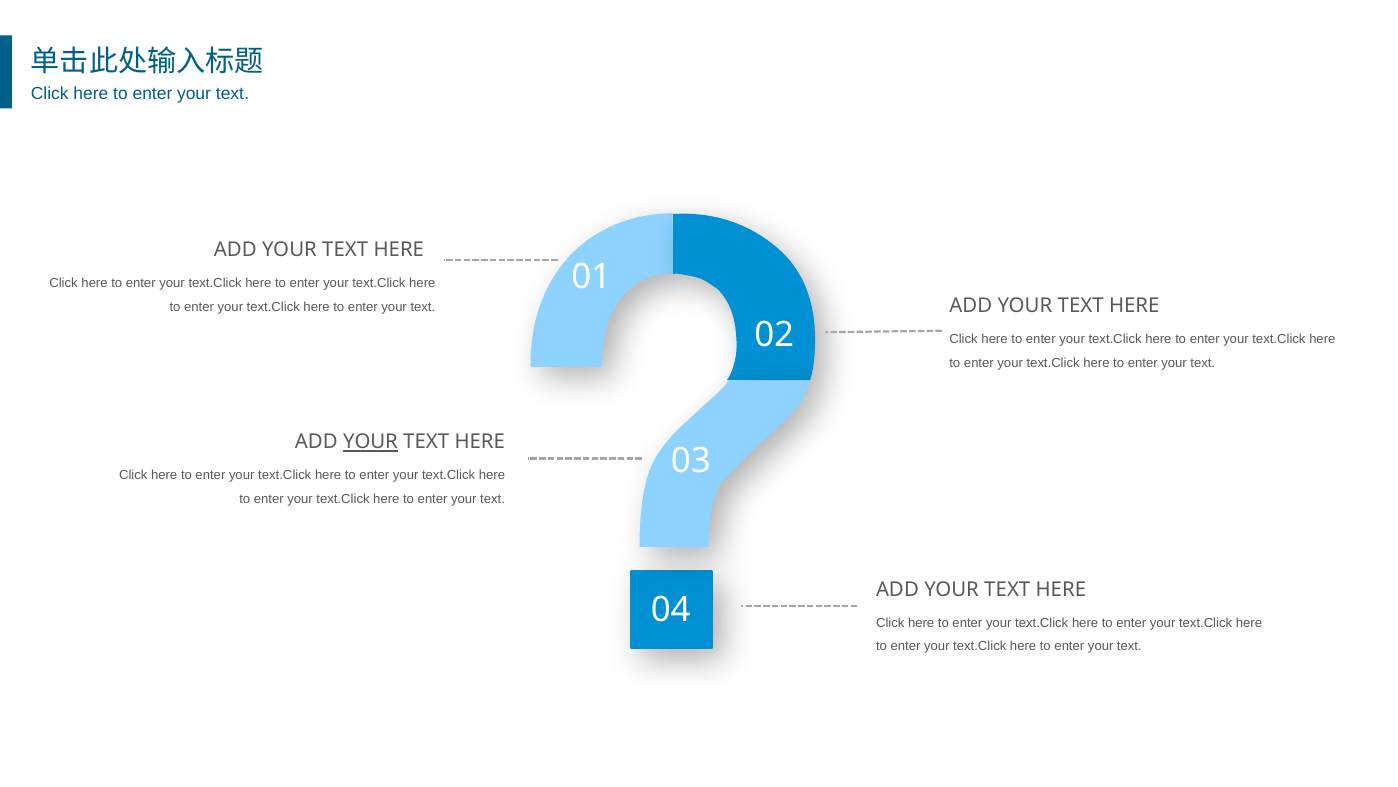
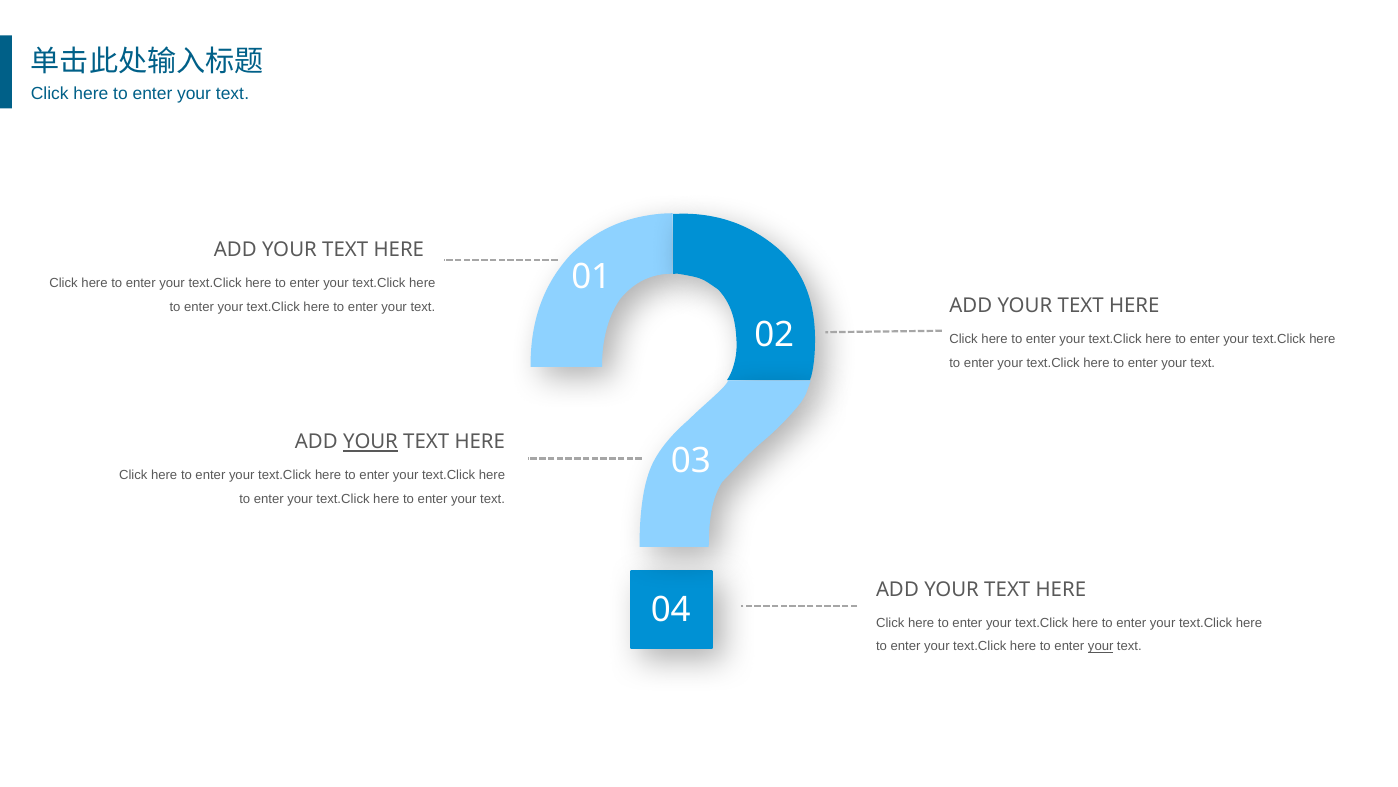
your underline: none -> present (1101, 646)
